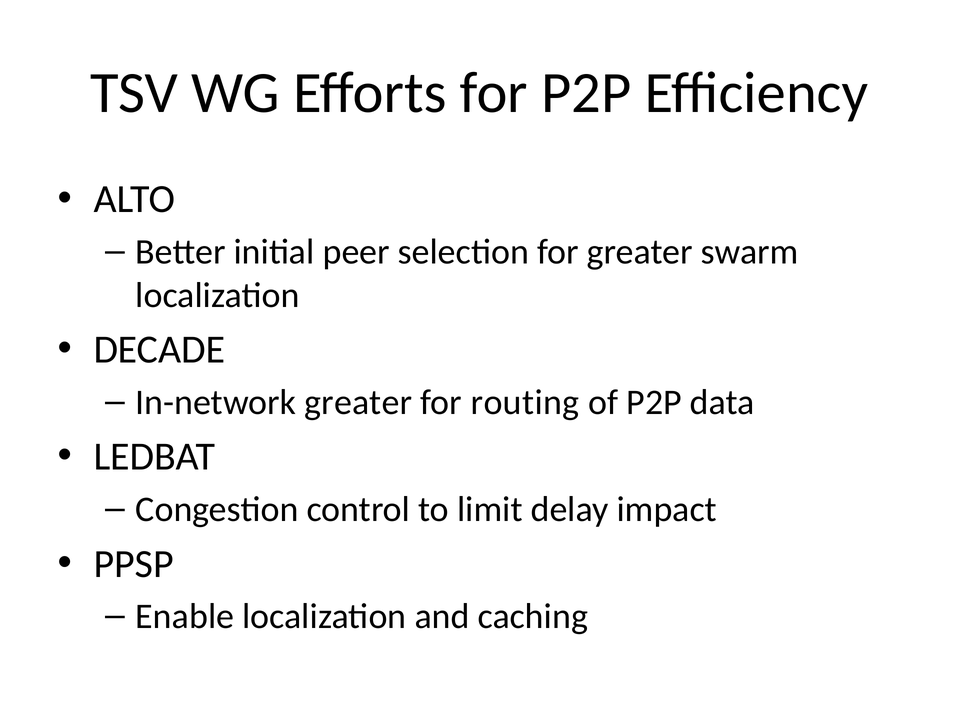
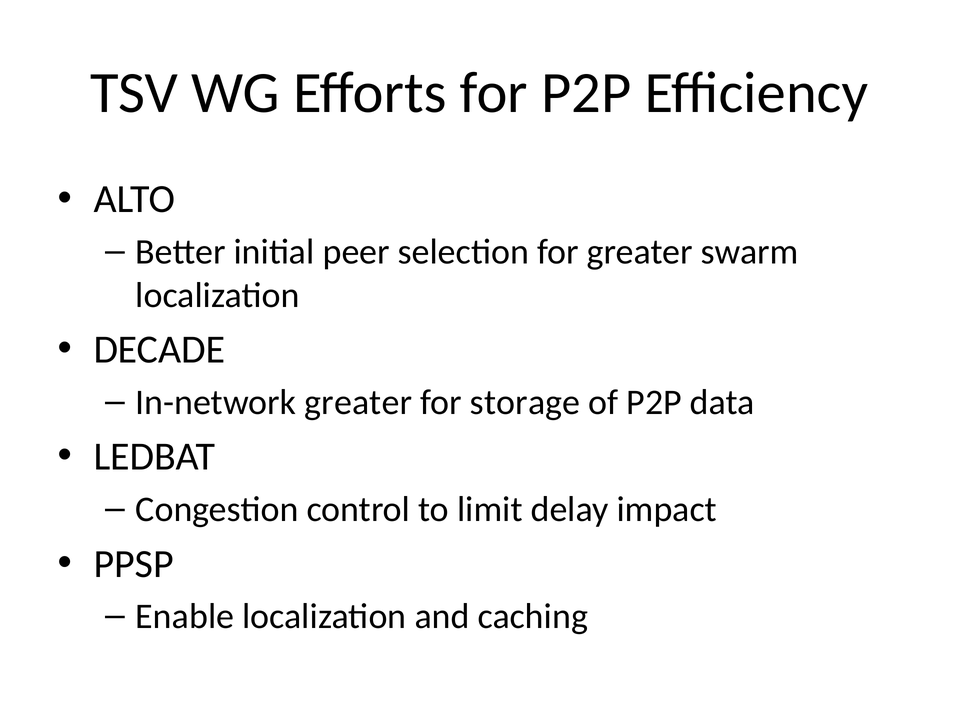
routing: routing -> storage (525, 402)
